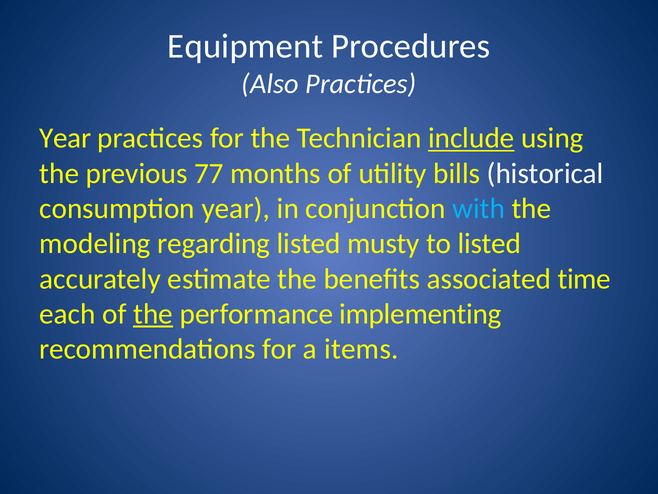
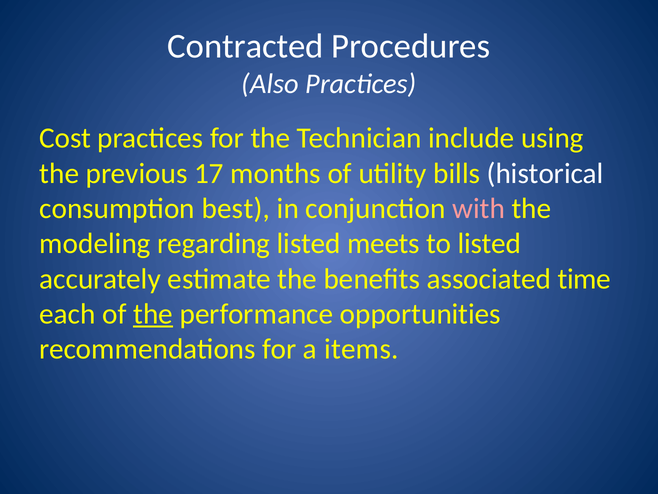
Equipment: Equipment -> Contracted (246, 46)
Year: Year -> Cost (65, 138)
include underline: present -> none (471, 138)
77: 77 -> 17 (209, 173)
consumption year: year -> best (236, 208)
with colour: light blue -> pink (479, 208)
musty: musty -> meets (384, 243)
implementing: implementing -> opportunities (420, 314)
